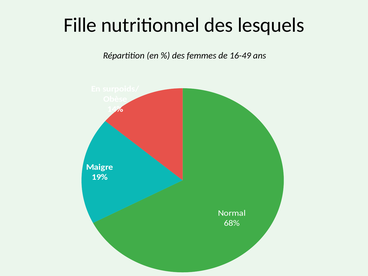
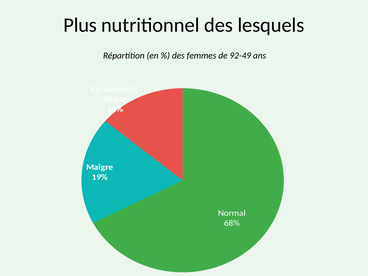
Fille: Fille -> Plus (80, 25)
16-49: 16-49 -> 92-49 (240, 56)
